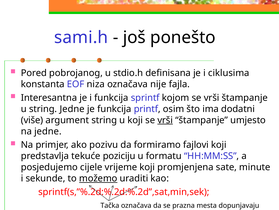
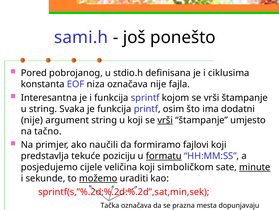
string Jedne: Jedne -> Svaka (72, 109)
više: više -> nije (32, 120)
na jedne: jedne -> tačno (48, 131)
pozivu: pozivu -> naučili (104, 144)
formatu underline: none -> present (164, 156)
vrijeme: vrijeme -> veličina (121, 167)
promjenjena: promjenjena -> simboličkom (185, 167)
minute underline: none -> present (255, 167)
